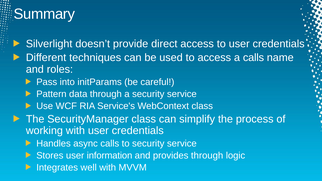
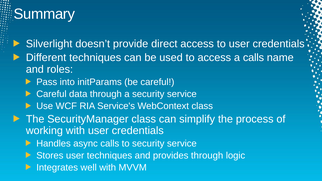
Pattern: Pattern -> Careful (51, 94)
user information: information -> techniques (109, 156)
